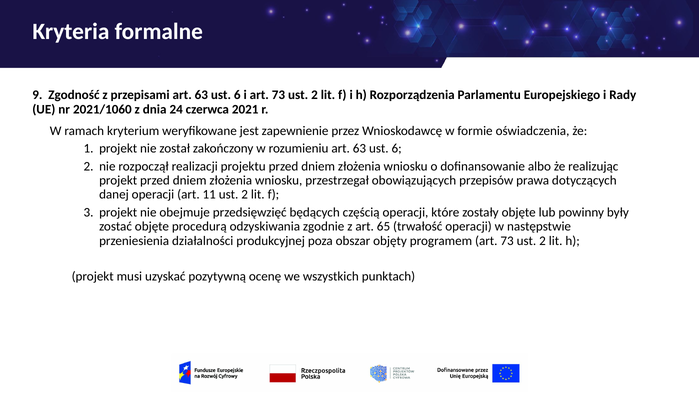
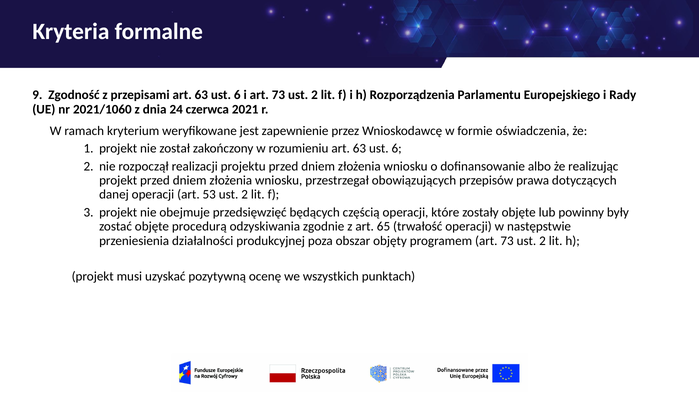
11: 11 -> 53 (209, 195)
